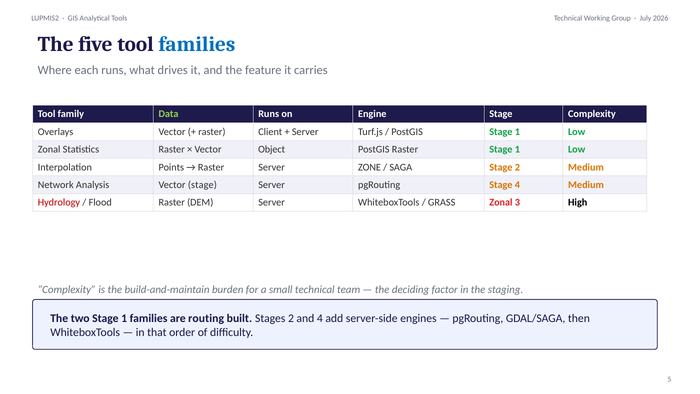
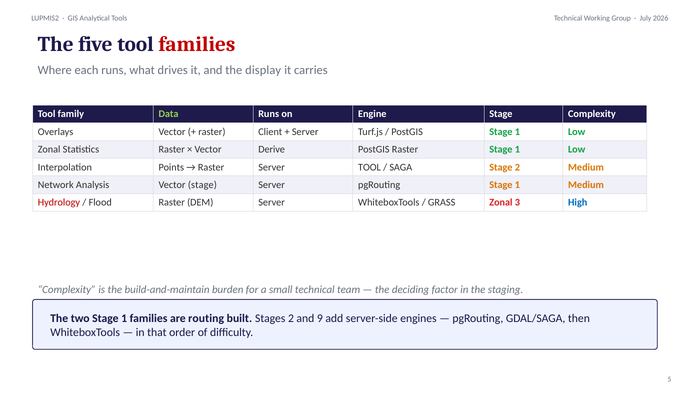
families colour: blue -> red (197, 44)
feature: feature -> display (263, 70)
Object: Object -> Derive (272, 149)
Server ZONE: ZONE -> TOOL (369, 167)
pgRouting Stage 4: 4 -> 1 (517, 185)
High colour: black -> blue (578, 202)
and 4: 4 -> 9 (320, 318)
